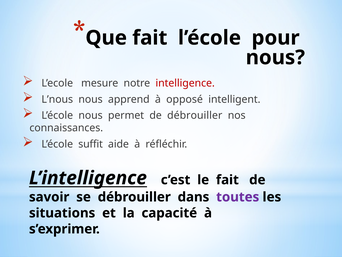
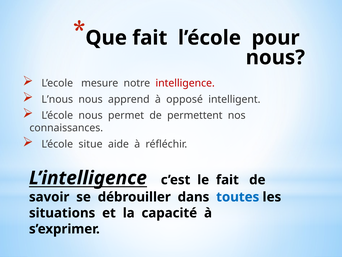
de débrouiller: débrouiller -> permettent (195, 115)
suffit: suffit -> situe (91, 144)
toutes colour: purple -> blue (238, 197)
